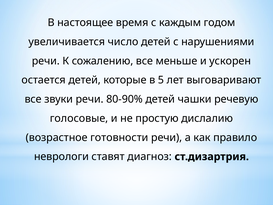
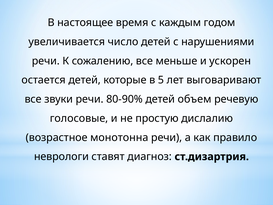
чашки: чашки -> объем (195, 99)
готовности: готовности -> монотонна (119, 137)
